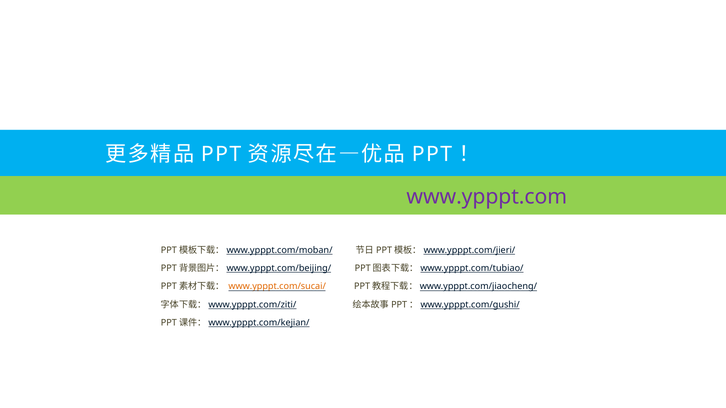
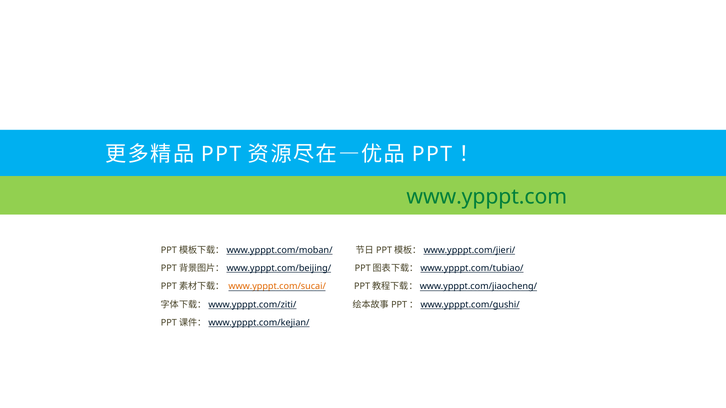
www.ypppt.com colour: purple -> green (487, 197)
